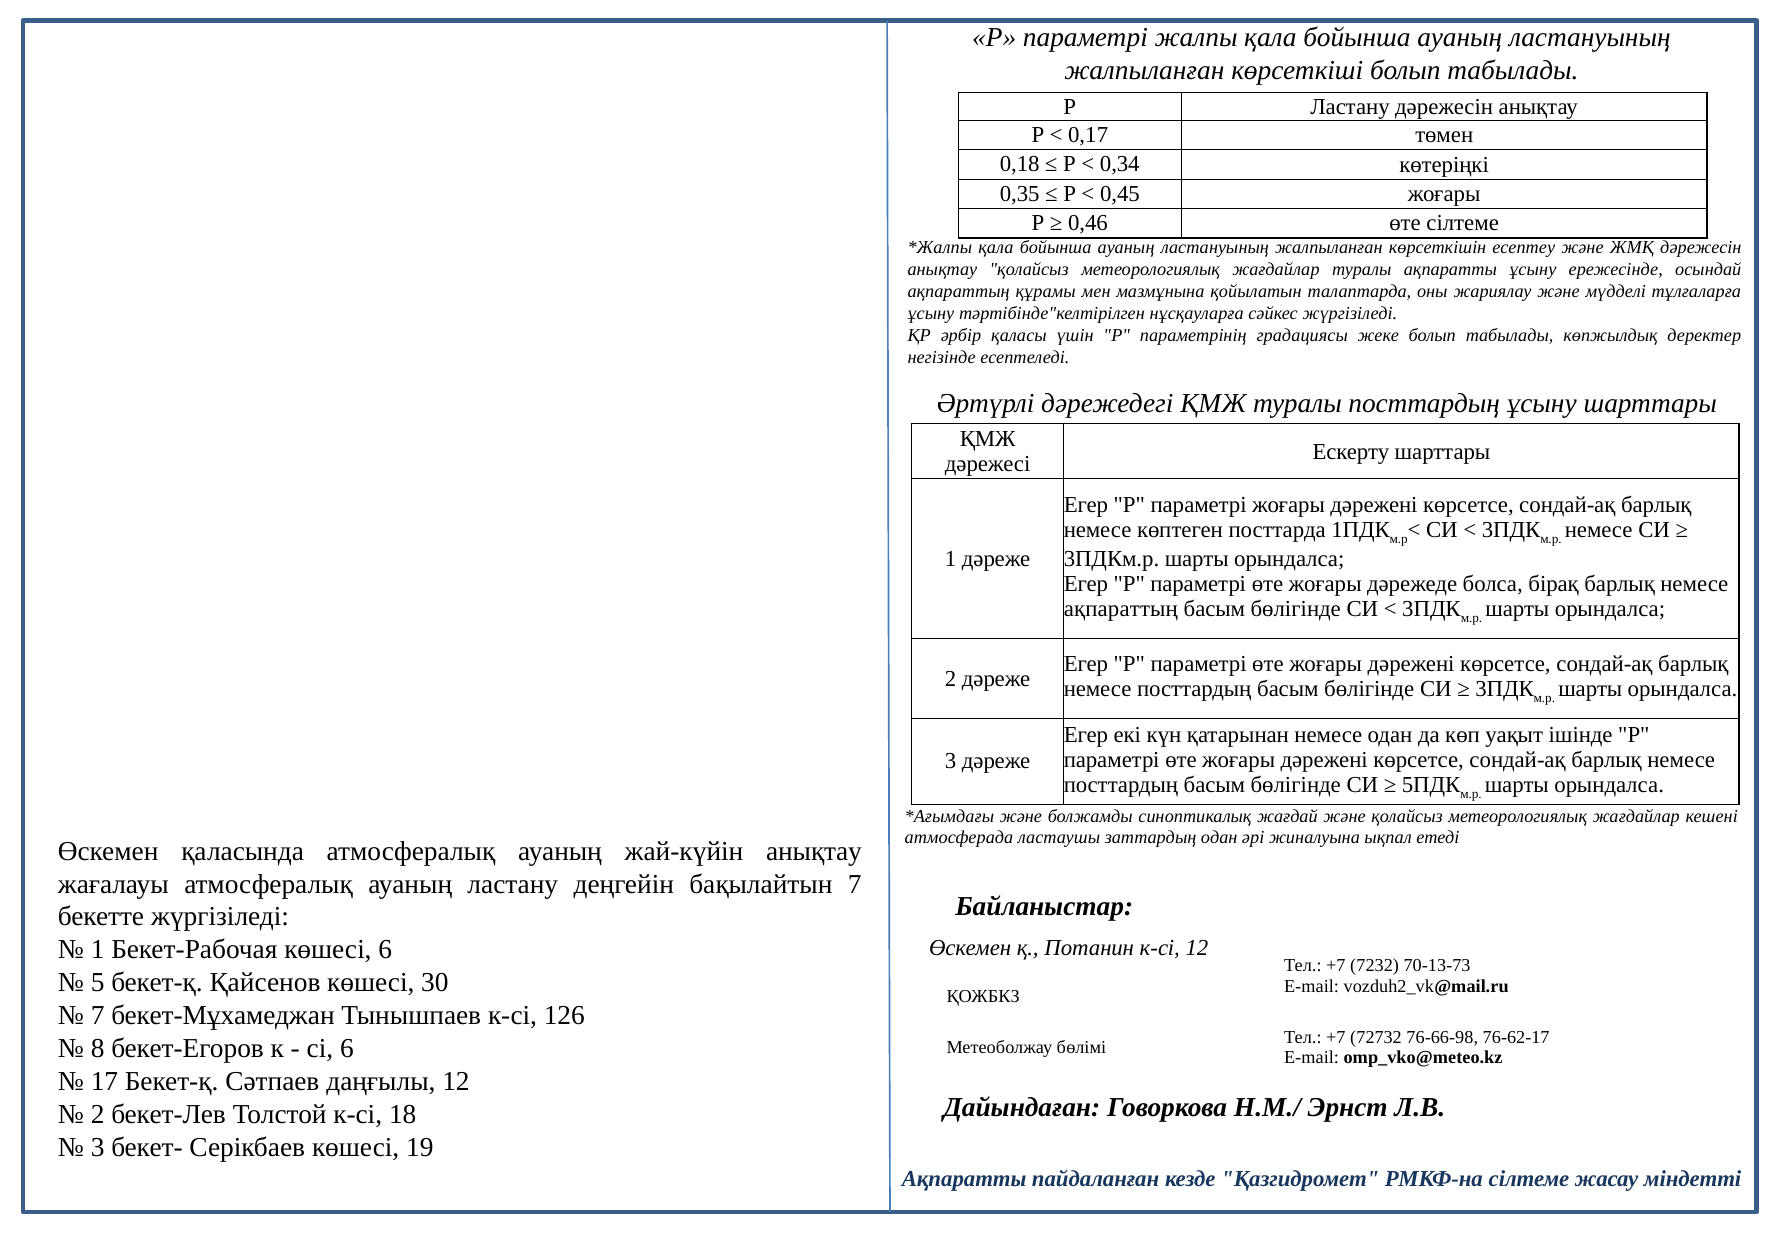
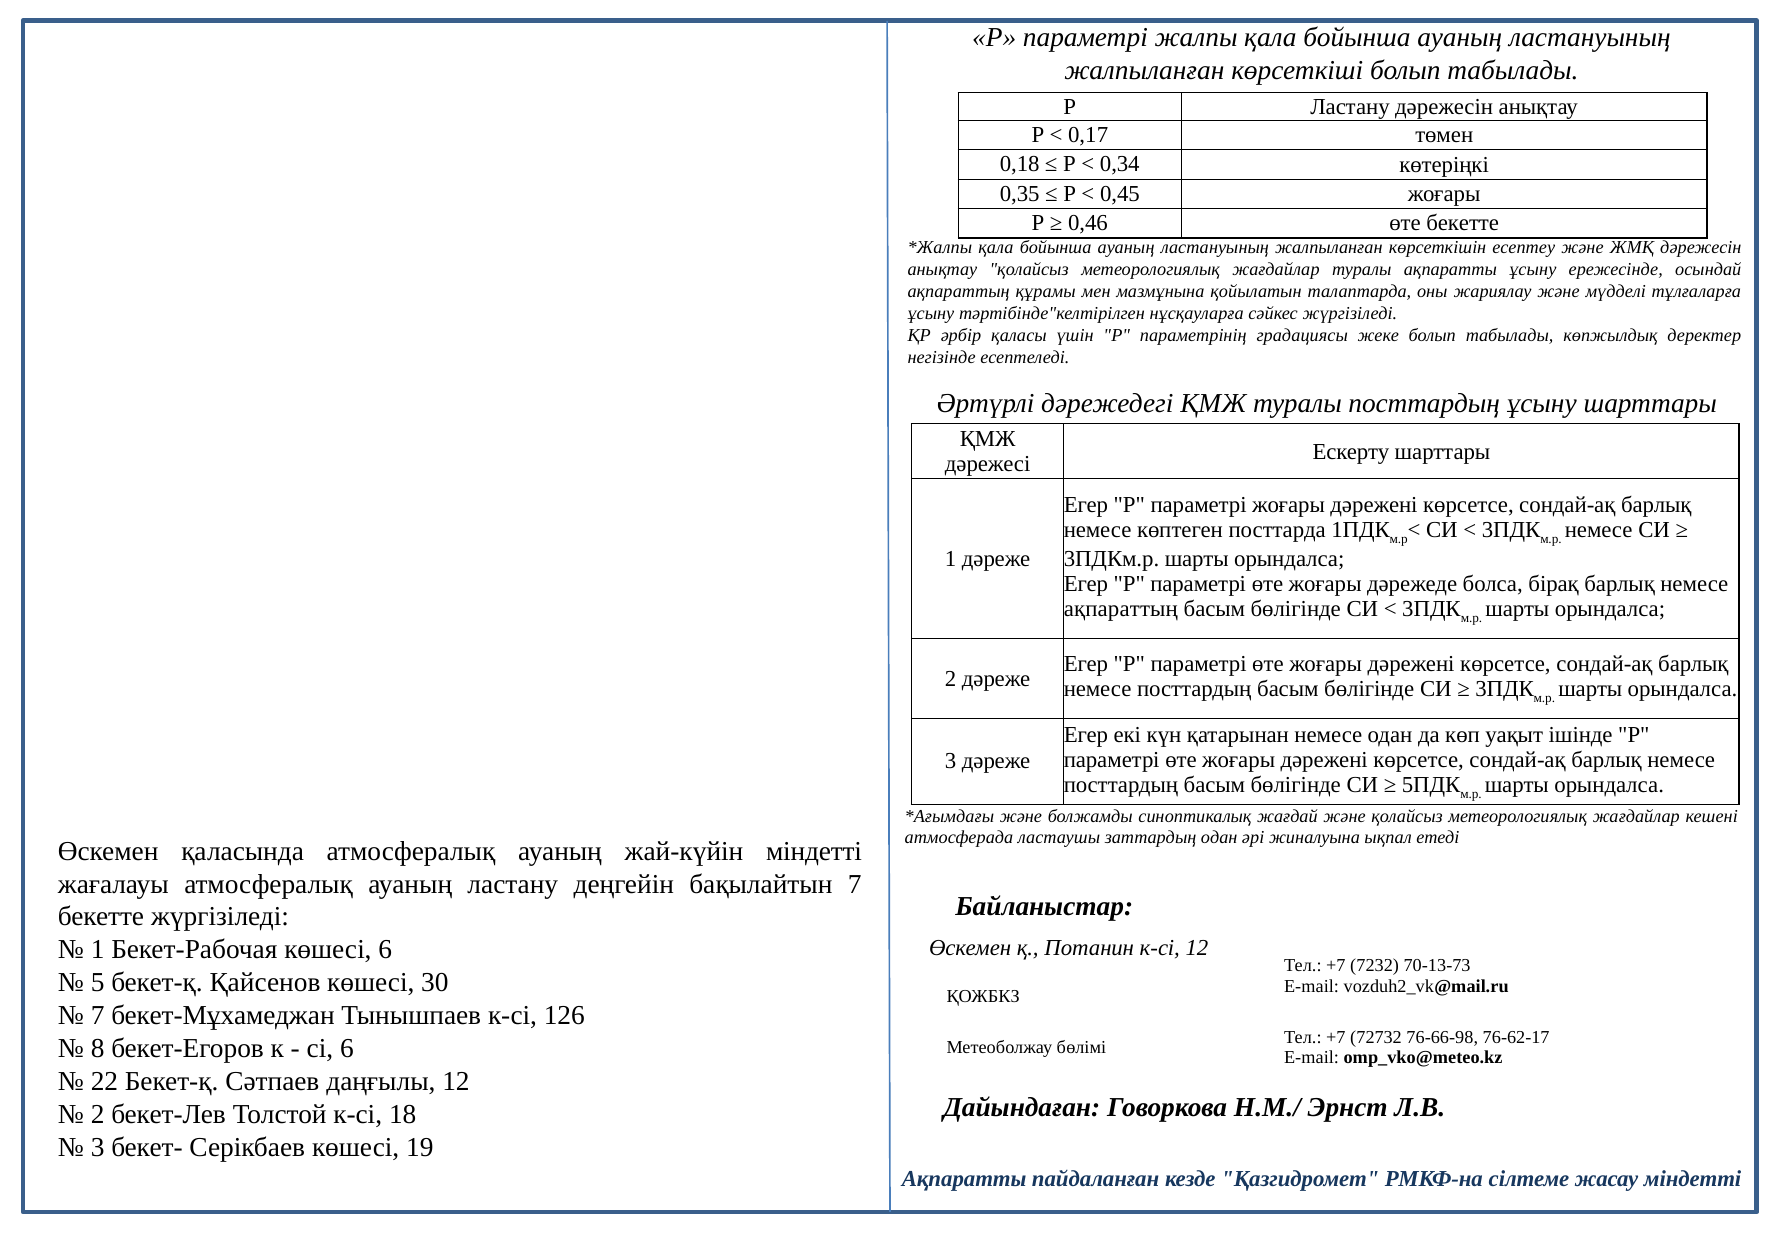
өте сілтеме: сілтеме -> бекетте (1463, 223)
жай-күйін анықтау: анықтау -> міндетті (814, 851)
17: 17 -> 22 (104, 1081)
